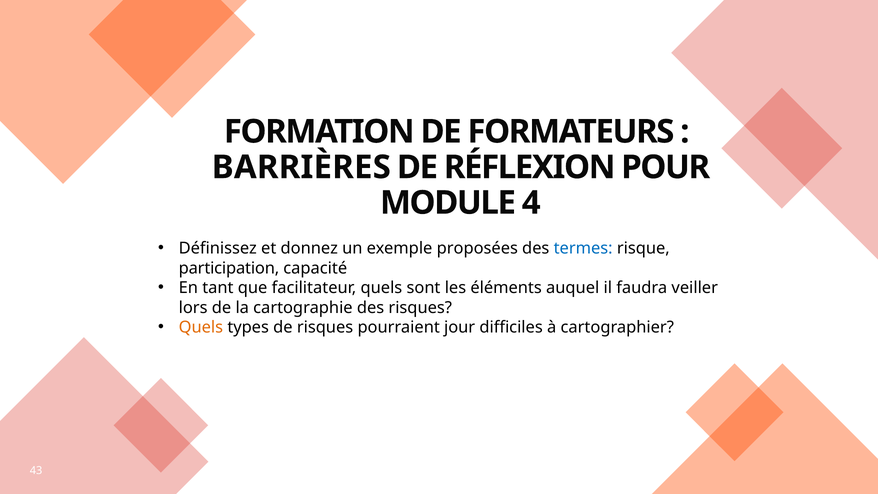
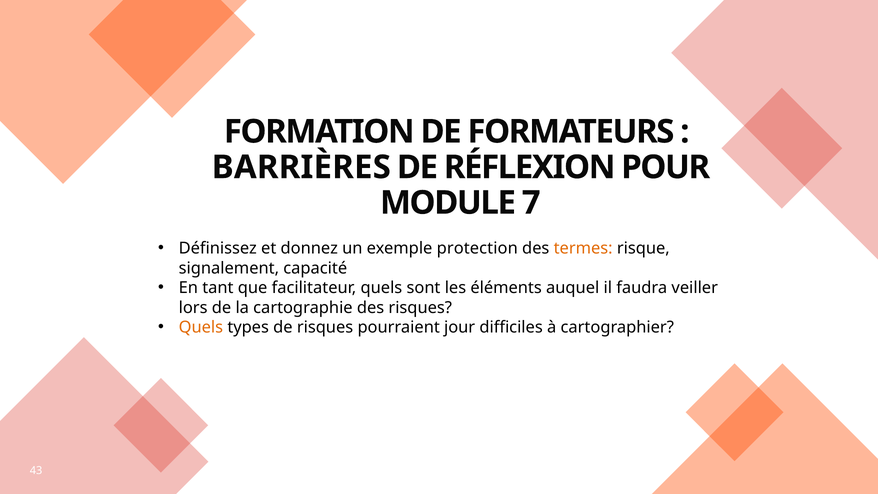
4: 4 -> 7 (531, 203)
proposées: proposées -> protection (477, 248)
termes colour: blue -> orange (583, 248)
participation: participation -> signalement (229, 268)
